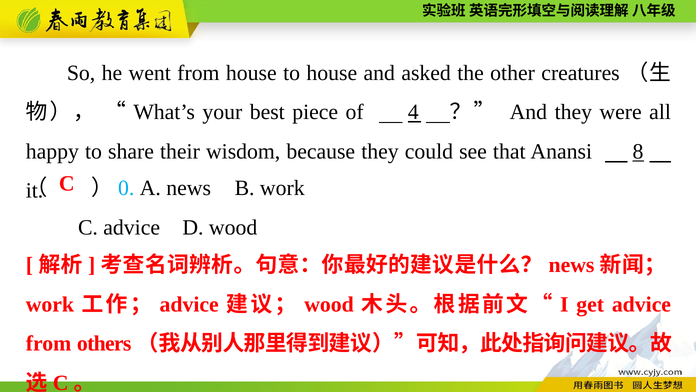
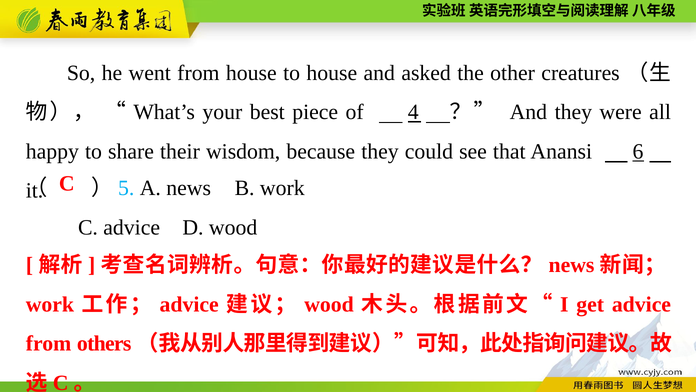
8: 8 -> 6 (638, 151)
0: 0 -> 5 (126, 188)
